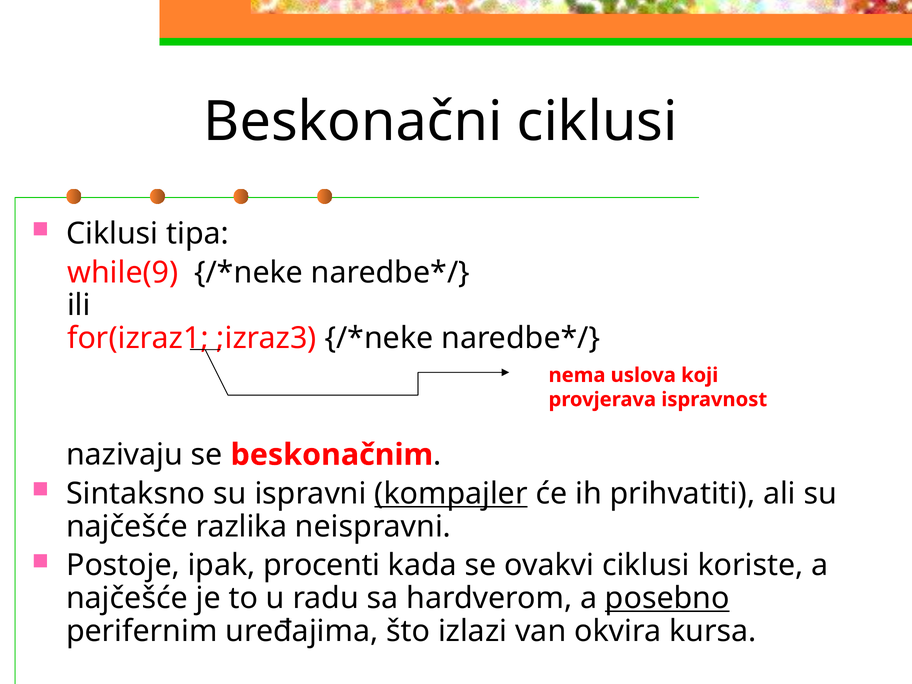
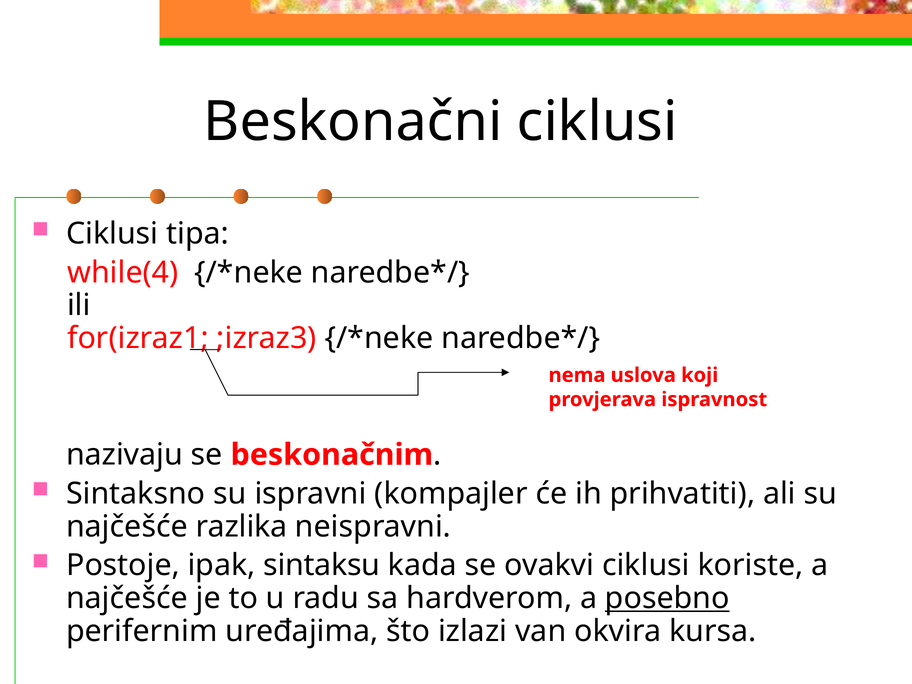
while(9: while(9 -> while(4 (123, 273)
kompajler underline: present -> none (451, 494)
procenti: procenti -> sintaksu (322, 565)
